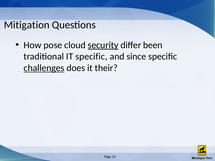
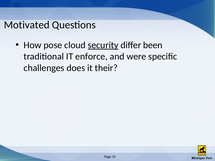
Mitigation: Mitigation -> Motivated (27, 25)
IT specific: specific -> enforce (91, 57)
since: since -> were (136, 57)
challenges underline: present -> none (44, 68)
